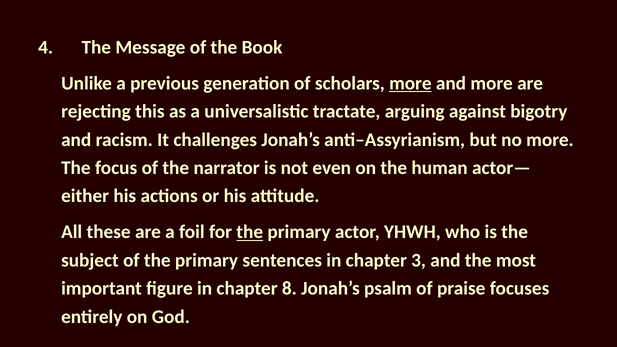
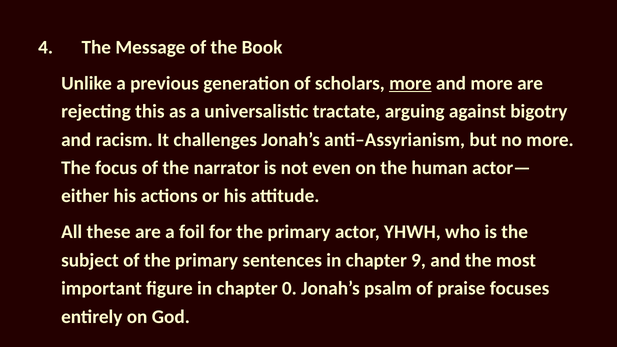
the underline: present -> none (250, 232)
3: 3 -> 9 (419, 260)
8: 8 -> 0 (289, 289)
